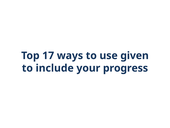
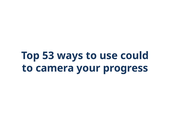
17: 17 -> 53 (48, 55)
given: given -> could (135, 55)
include: include -> camera (55, 68)
